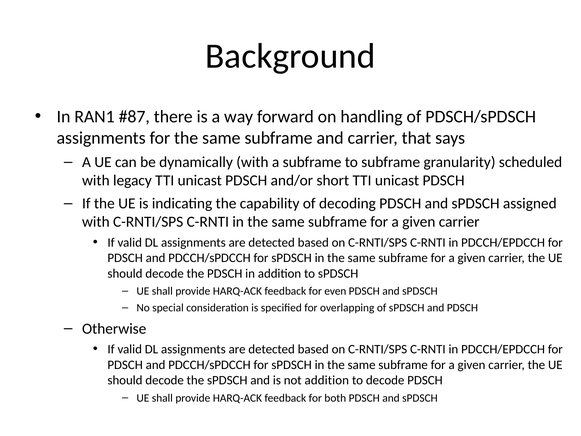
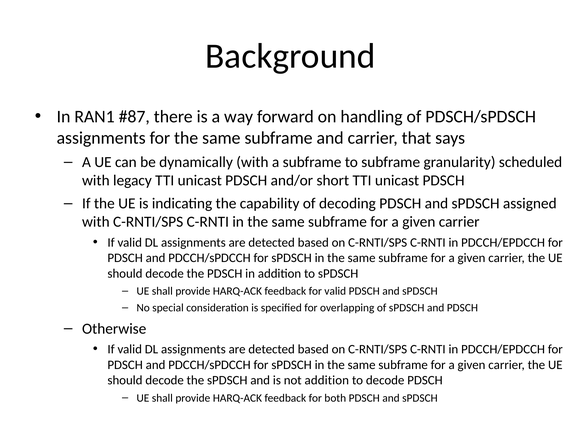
for even: even -> valid (335, 291)
